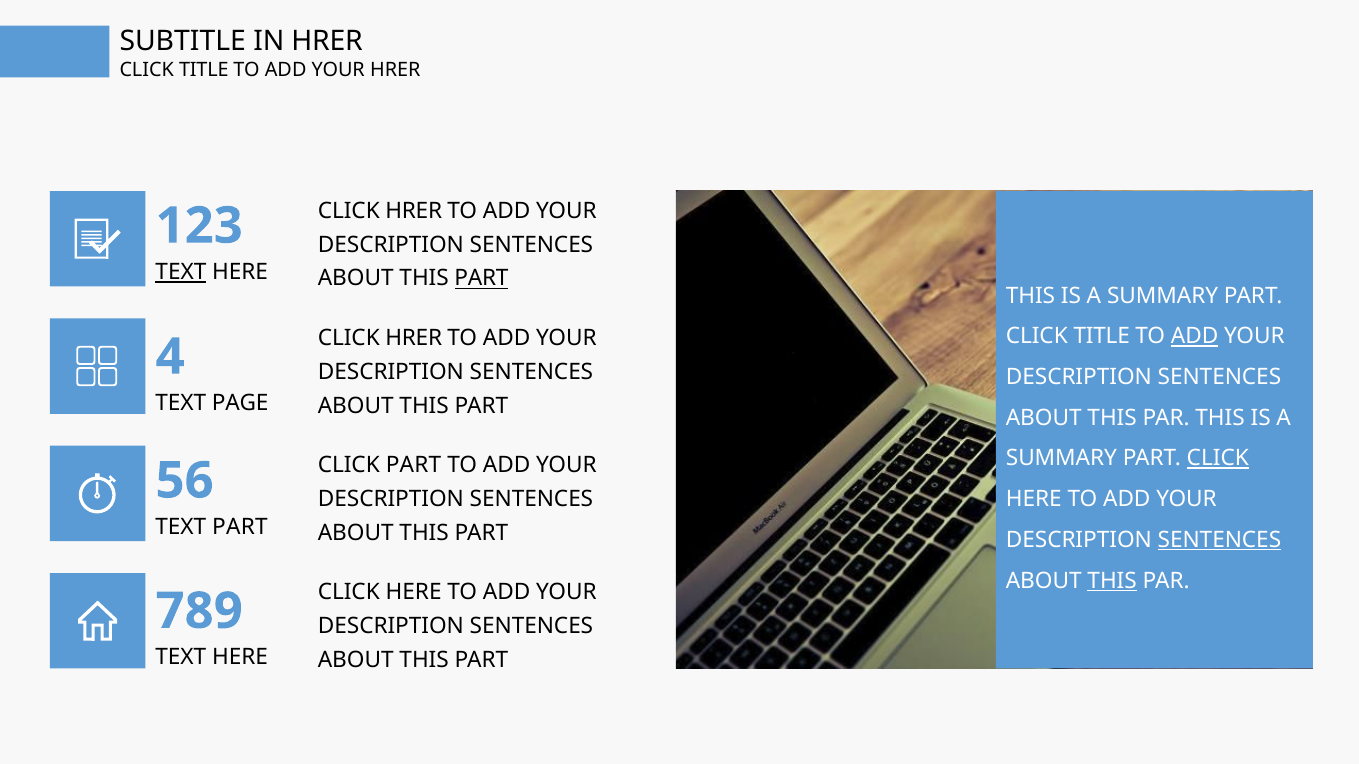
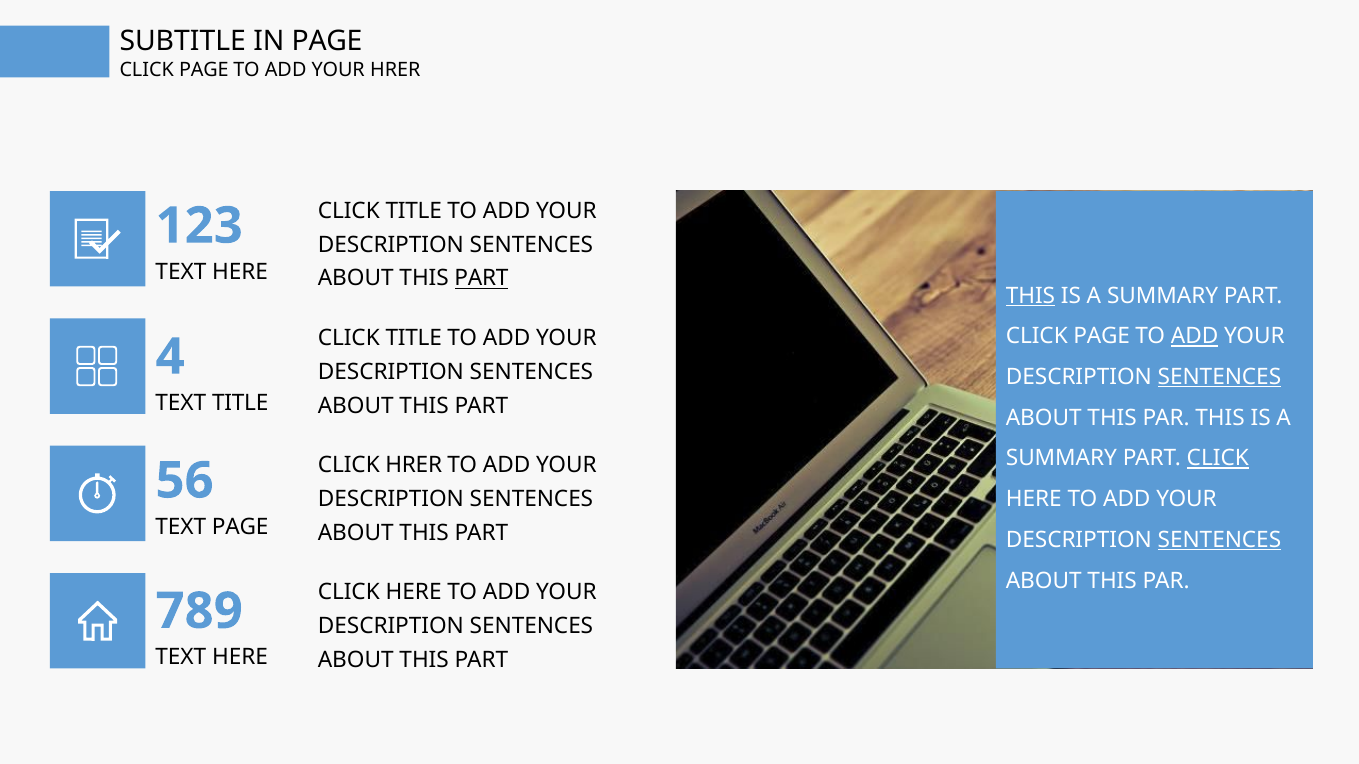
IN HRER: HRER -> PAGE (327, 41)
TITLE: TITLE -> PAGE (204, 70)
HRER: HRER -> TITLE (414, 211)
TEXT underline: present -> none (181, 272)
THIS underline: none -> present (1031, 296)
TITLE: TITLE -> PAGE (1102, 337)
HRER: HRER -> TITLE (414, 338)
SENTENCES underline: none -> present (1219, 377)
TEXT PAGE: PAGE -> TITLE (240, 403)
CLICK PART: PART -> HRER (414, 465)
TEXT PART: PART -> PAGE (240, 527)
THIS underline: present -> none (1112, 581)
